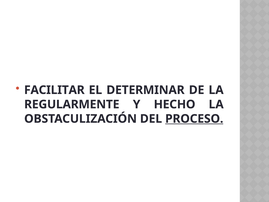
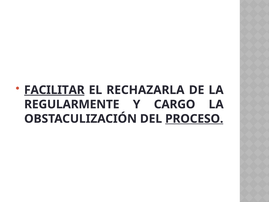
FACILITAR underline: none -> present (54, 90)
DETERMINAR: DETERMINAR -> RECHAZARLA (145, 90)
HECHO: HECHO -> CARGO (175, 104)
